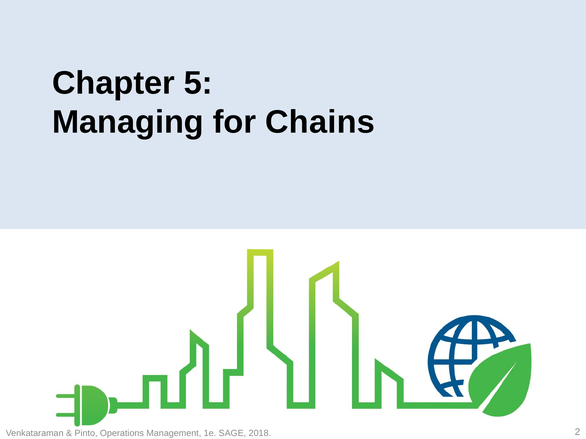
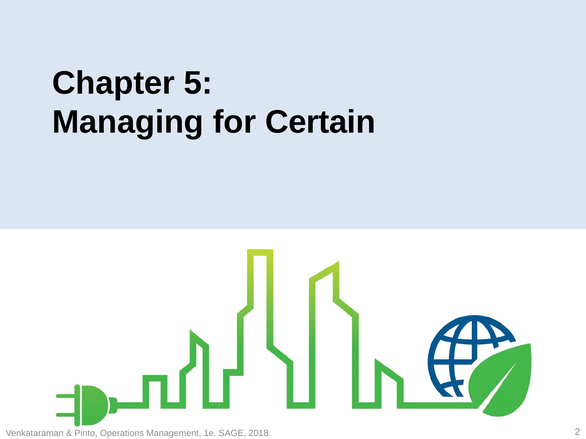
Chains: Chains -> Certain (320, 122)
